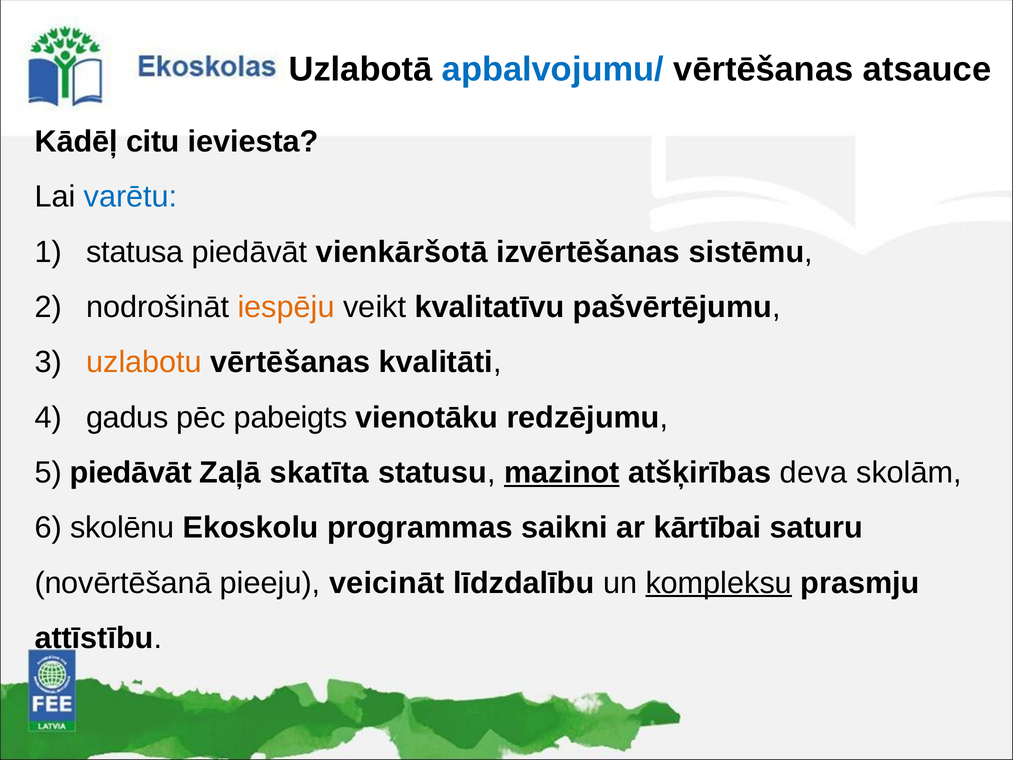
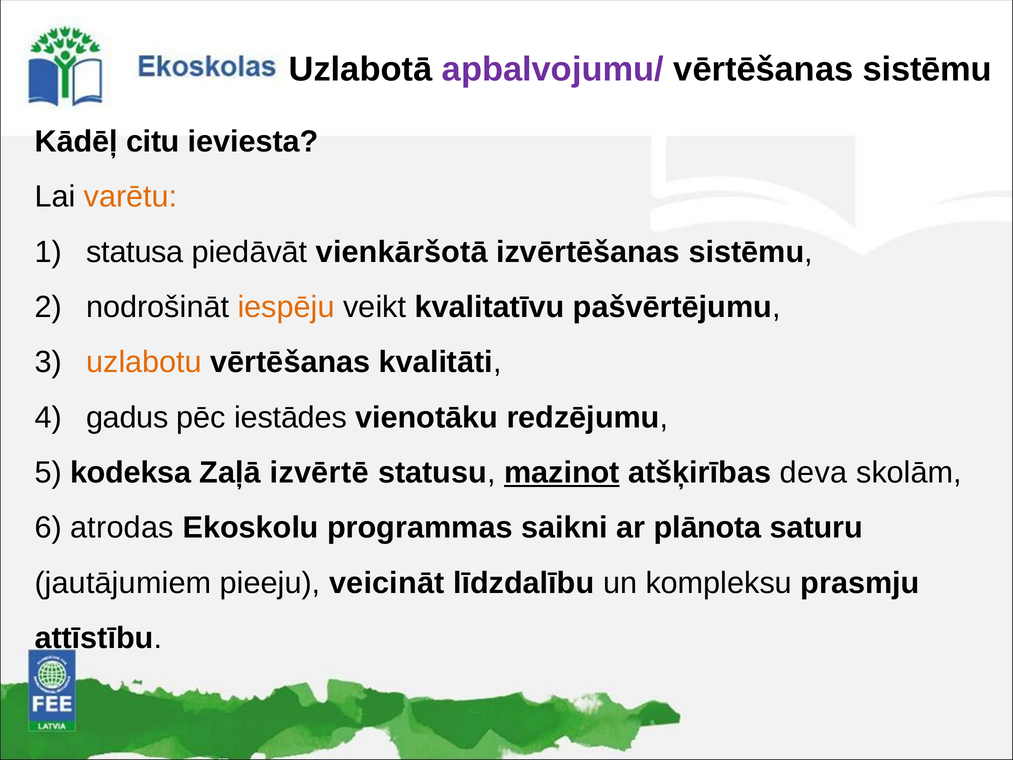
apbalvojumu/ colour: blue -> purple (553, 69)
vērtēšanas atsauce: atsauce -> sistēmu (927, 69)
varētu colour: blue -> orange (131, 197)
pabeigts: pabeigts -> iestādes (291, 417)
5 piedāvāt: piedāvāt -> kodeksa (131, 472)
skatīta: skatīta -> izvērtē (319, 472)
skolēnu: skolēnu -> atrodas (122, 528)
kārtībai: kārtībai -> plānota (708, 528)
novērtēšanā: novērtēšanā -> jautājumiem (123, 583)
kompleksu underline: present -> none (719, 583)
